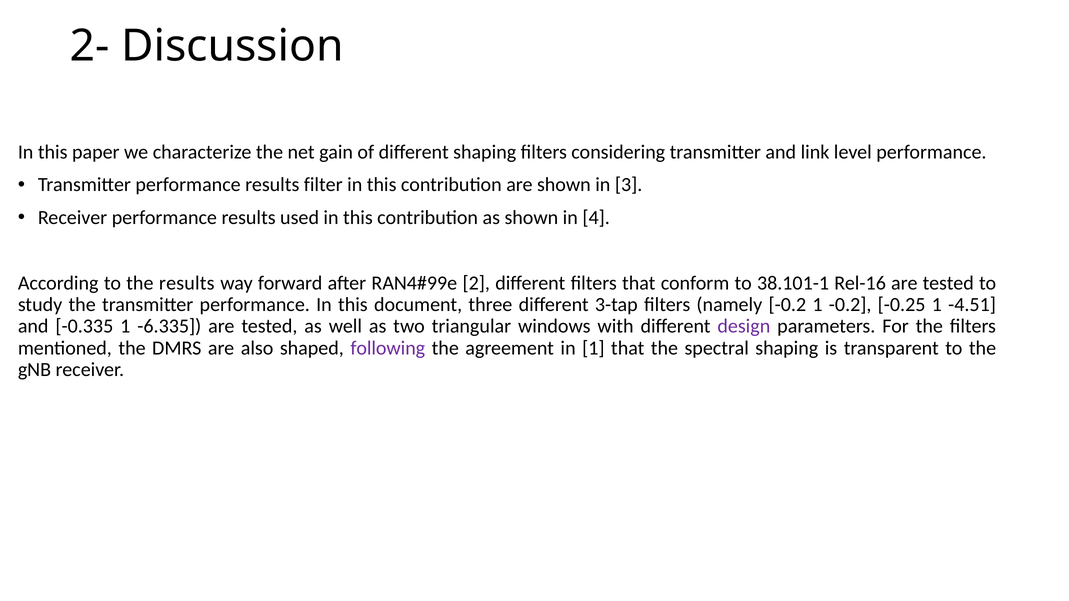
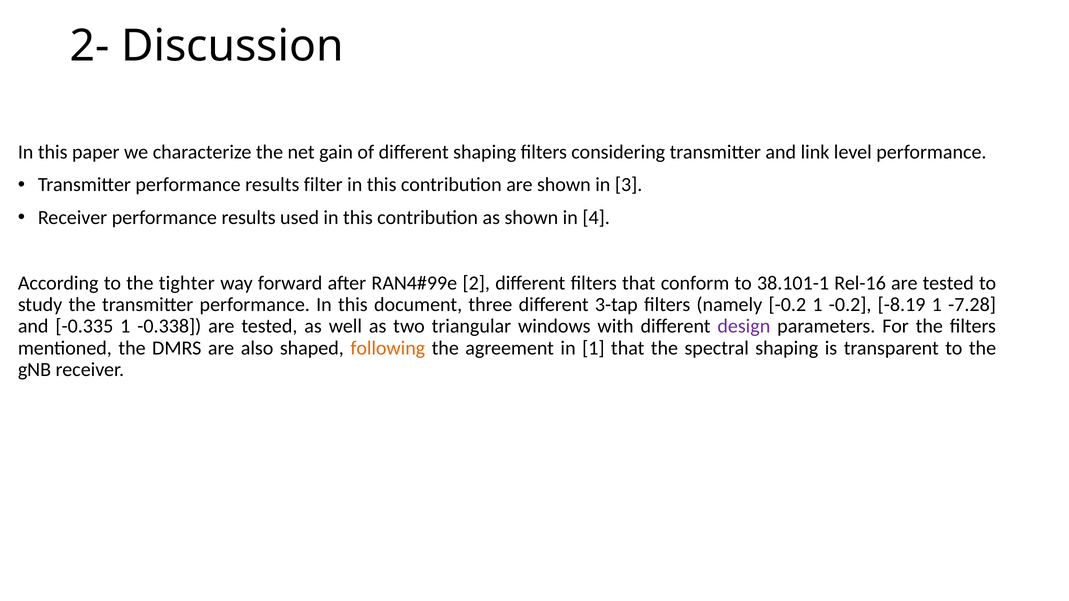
the results: results -> tighter (187, 283)
-0.25: -0.25 -> -8.19 (902, 305)
-4.51: -4.51 -> -7.28 (972, 305)
-6.335: -6.335 -> -0.338 (169, 326)
following colour: purple -> orange (388, 348)
